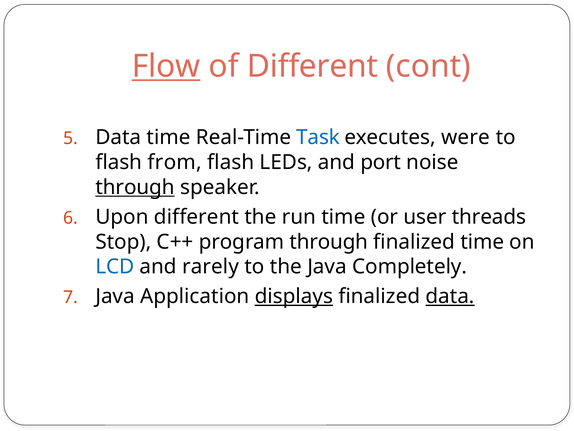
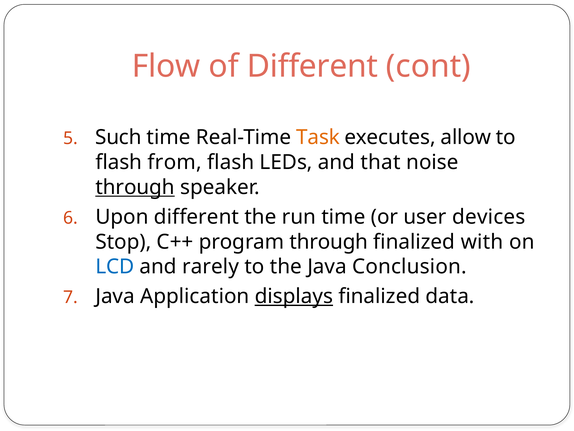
Flow underline: present -> none (166, 66)
Data: Data -> Such (118, 137)
Task colour: blue -> orange (318, 137)
were: were -> allow (466, 137)
port: port -> that (381, 162)
threads: threads -> devices (489, 217)
finalized time: time -> with (482, 242)
Completely: Completely -> Conclusion (409, 266)
data underline: present -> none (450, 296)
